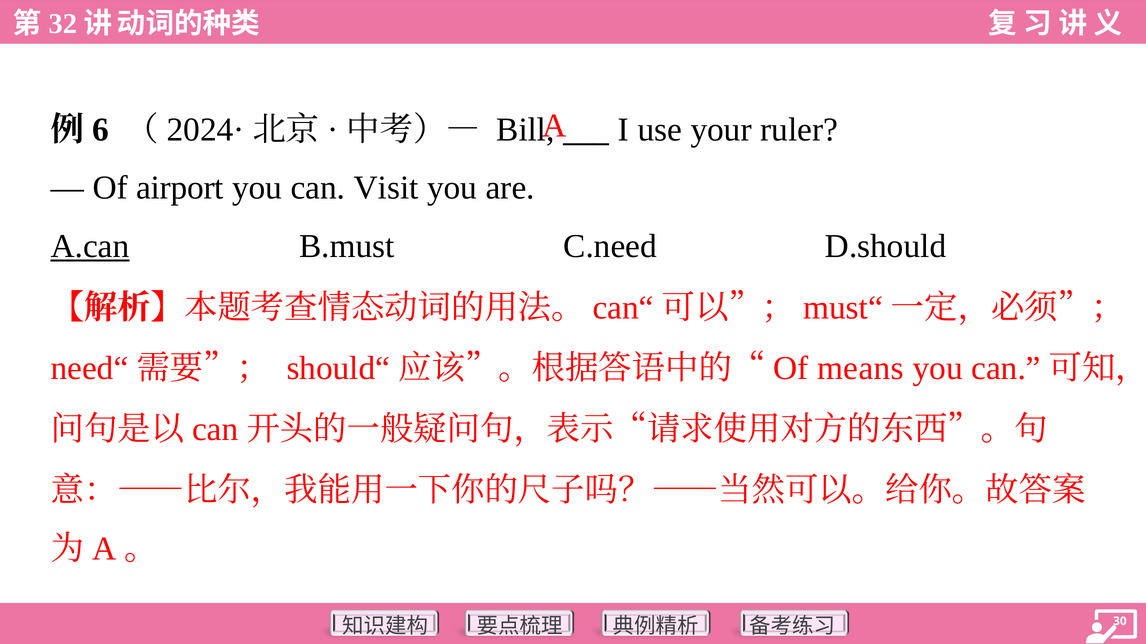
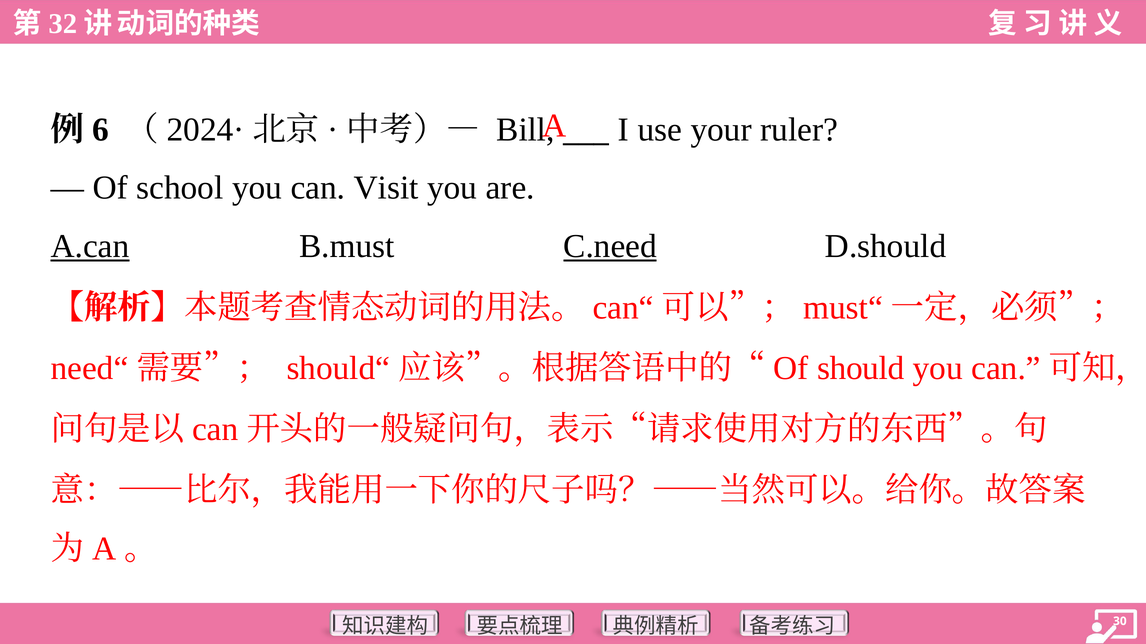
airport: airport -> school (180, 188)
C.need underline: none -> present (610, 246)
means: means -> should (861, 369)
